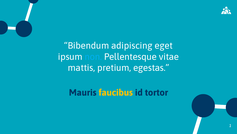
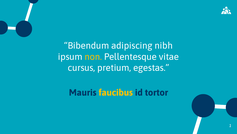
eget: eget -> nibh (164, 45)
non colour: light blue -> yellow (93, 57)
mattis: mattis -> cursus (81, 68)
